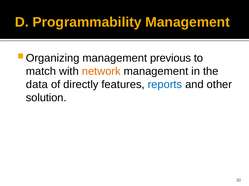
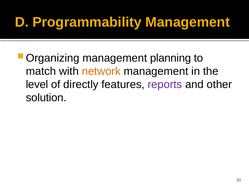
previous: previous -> planning (171, 58)
data: data -> level (37, 85)
reports colour: blue -> purple (165, 85)
